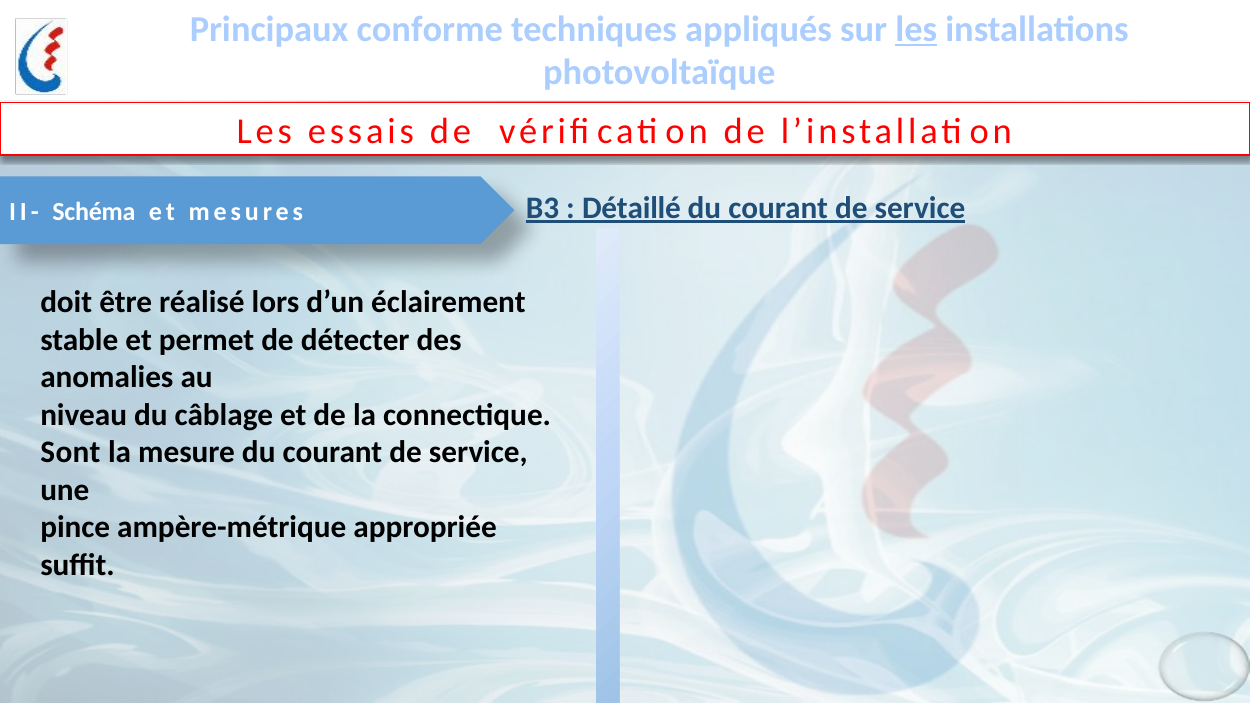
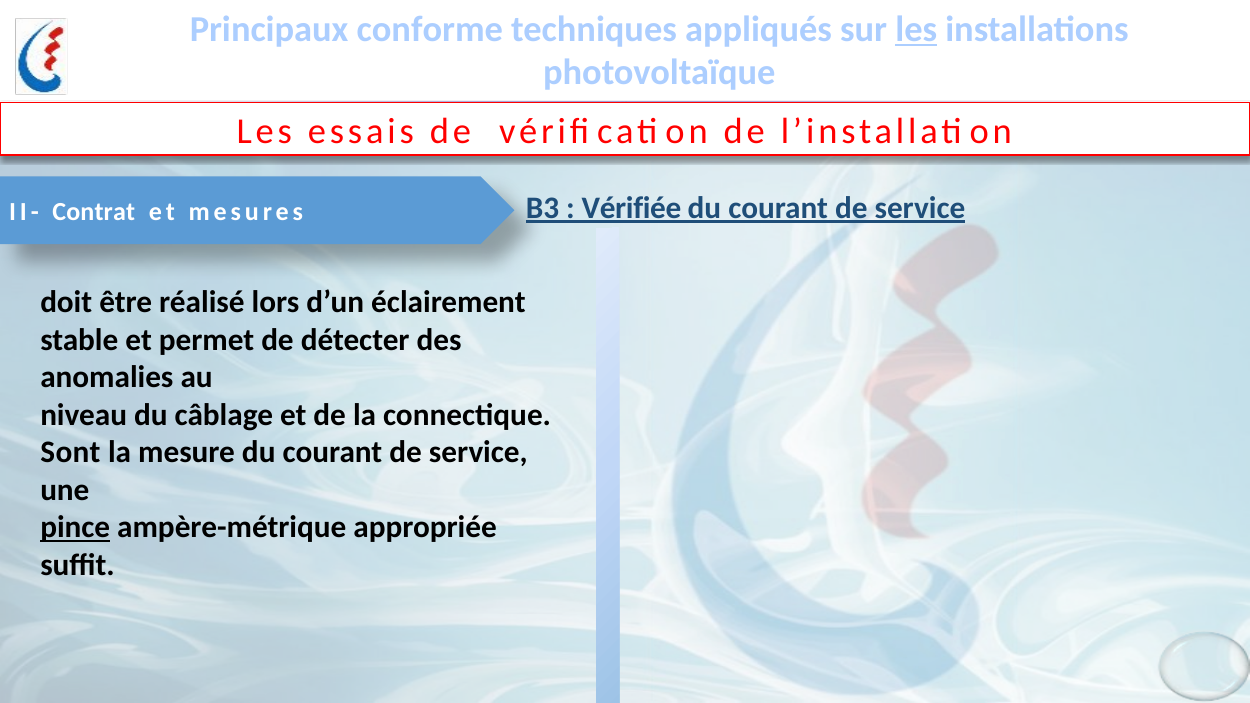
Détaillé: Détaillé -> Vérifiée (631, 208)
Schéma: Schéma -> Contrat (94, 212)
pince underline: none -> present (75, 528)
